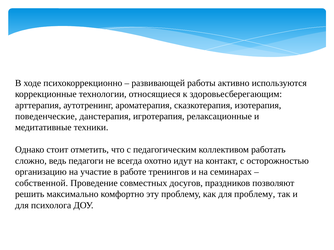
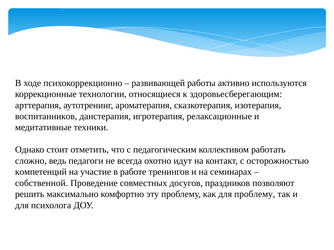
поведенческие: поведенческие -> воспитанников (46, 117)
организацию: организацию -> компетенций (41, 172)
